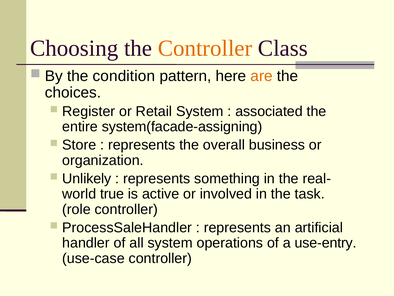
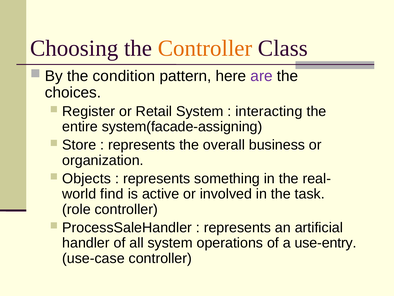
are colour: orange -> purple (262, 76)
associated: associated -> interacting (269, 111)
Unlikely: Unlikely -> Objects (87, 178)
true: true -> find (112, 194)
